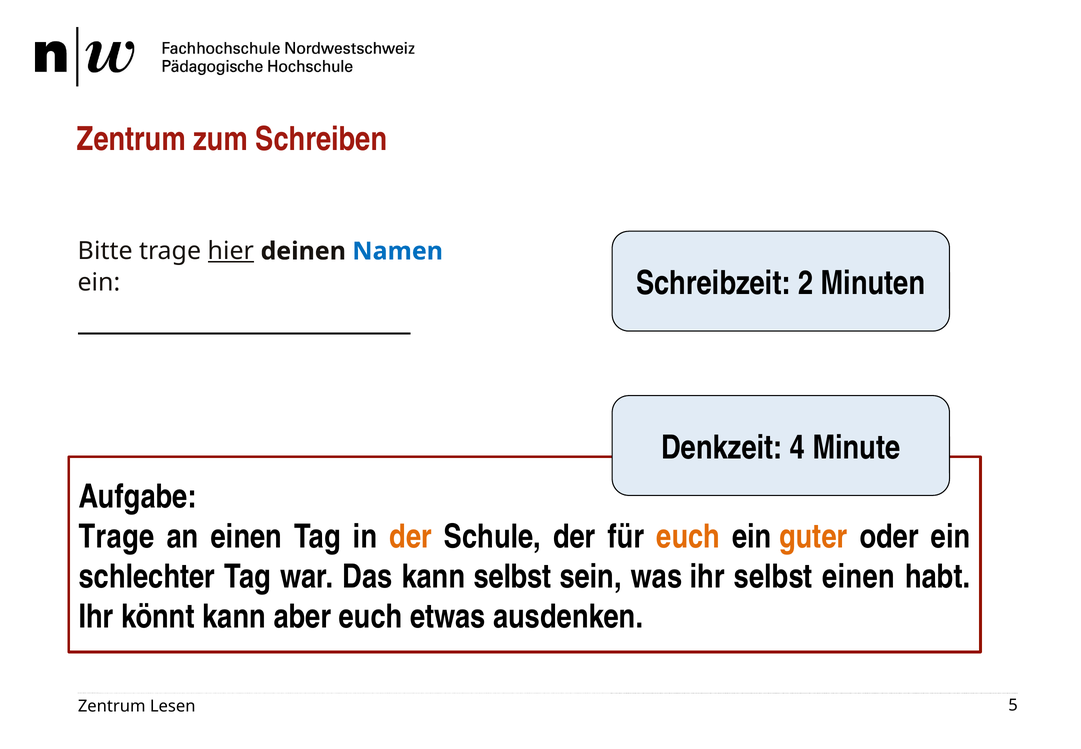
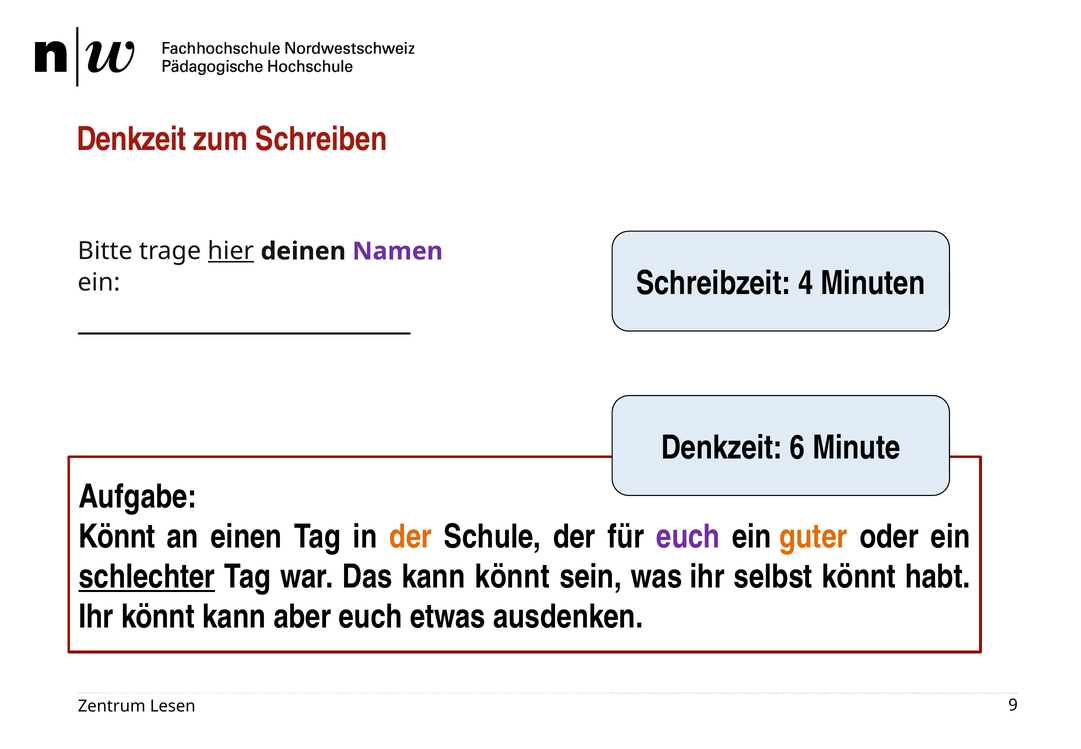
Zentrum: Zentrum -> Denkzeit (131, 139)
Namen colour: blue -> purple (398, 251)
2: 2 -> 4 (806, 283)
4: 4 -> 6 (797, 447)
Trage: Trage -> Könnt (117, 536)
euch colour: orange -> purple (688, 536)
schlechter underline: none -> present (147, 576)
kann selbst: selbst -> könnt (512, 576)
selbst einen: einen -> könnt (859, 576)
5: 5 -> 9 (1013, 705)
